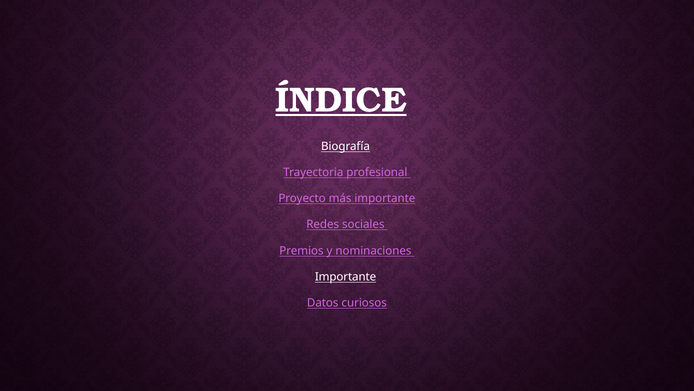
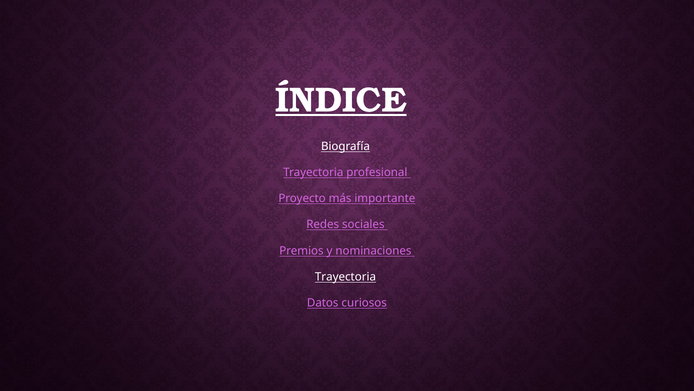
Importante: Importante -> Trayectoria (345, 276)
